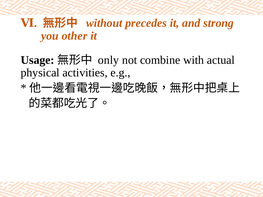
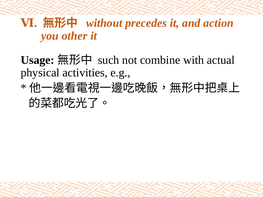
strong: strong -> action (218, 23)
only: only -> such (109, 60)
